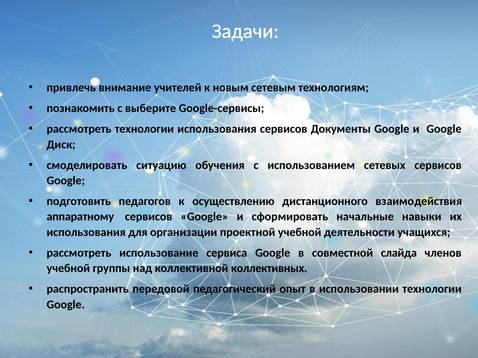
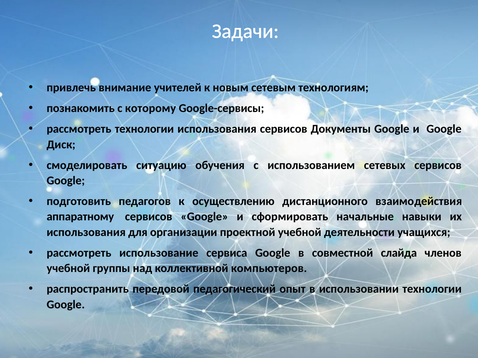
выберите: выберите -> которому (151, 108)
коллективных: коллективных -> компьютеров (269, 269)
